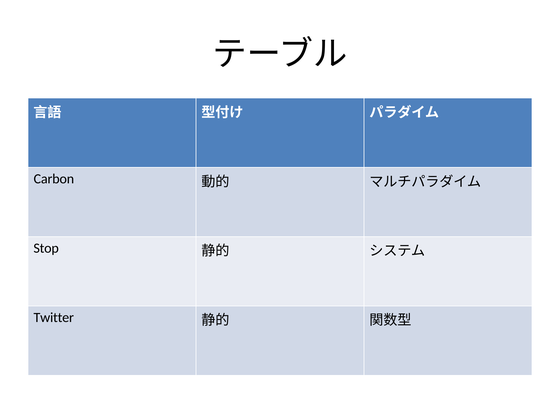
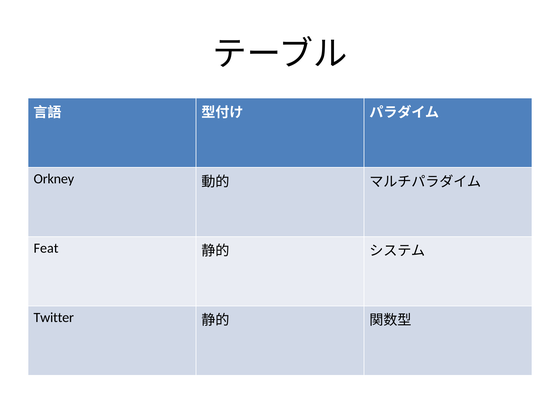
Carbon: Carbon -> Orkney (54, 179)
Stop: Stop -> Feat (46, 248)
